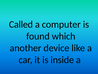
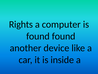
Called: Called -> Rights (21, 24)
found which: which -> found (64, 36)
